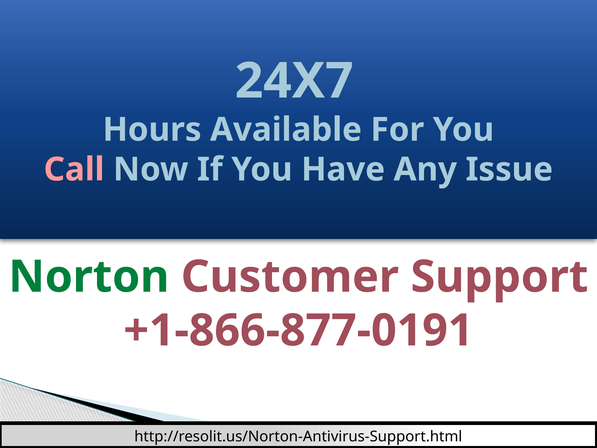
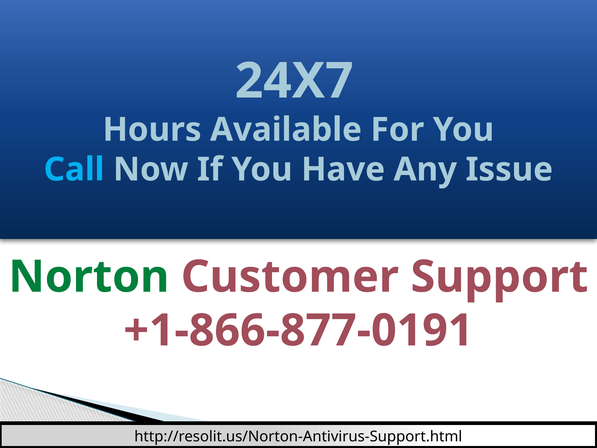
Call colour: pink -> light blue (74, 169)
